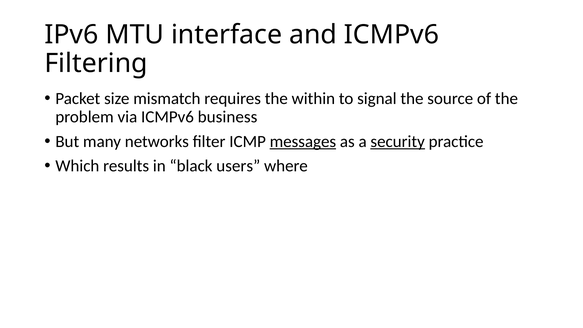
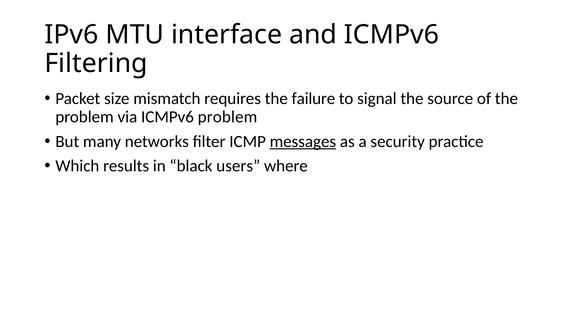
within: within -> failure (313, 99)
ICMPv6 business: business -> problem (227, 117)
security underline: present -> none (398, 141)
